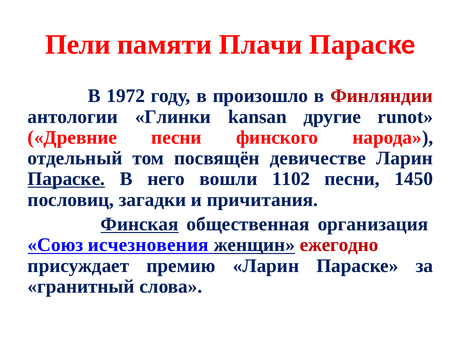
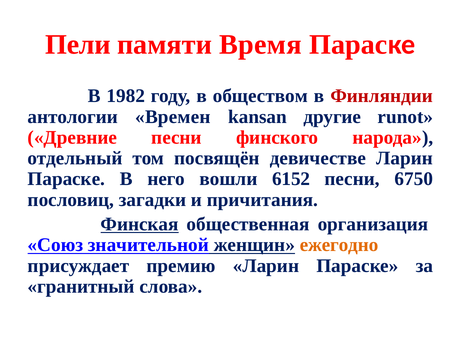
Плачи: Плачи -> Время (260, 45)
1972: 1972 -> 1982 (126, 96)
произошло: произошло -> обществом (260, 96)
Глинки: Глинки -> Времен (173, 117)
Параске underline: present -> none (66, 179)
1102: 1102 -> 6152 (291, 179)
1450: 1450 -> 6750 (414, 179)
исчезновения: исчезновения -> значительной (148, 245)
ежегодно colour: red -> orange (339, 245)
